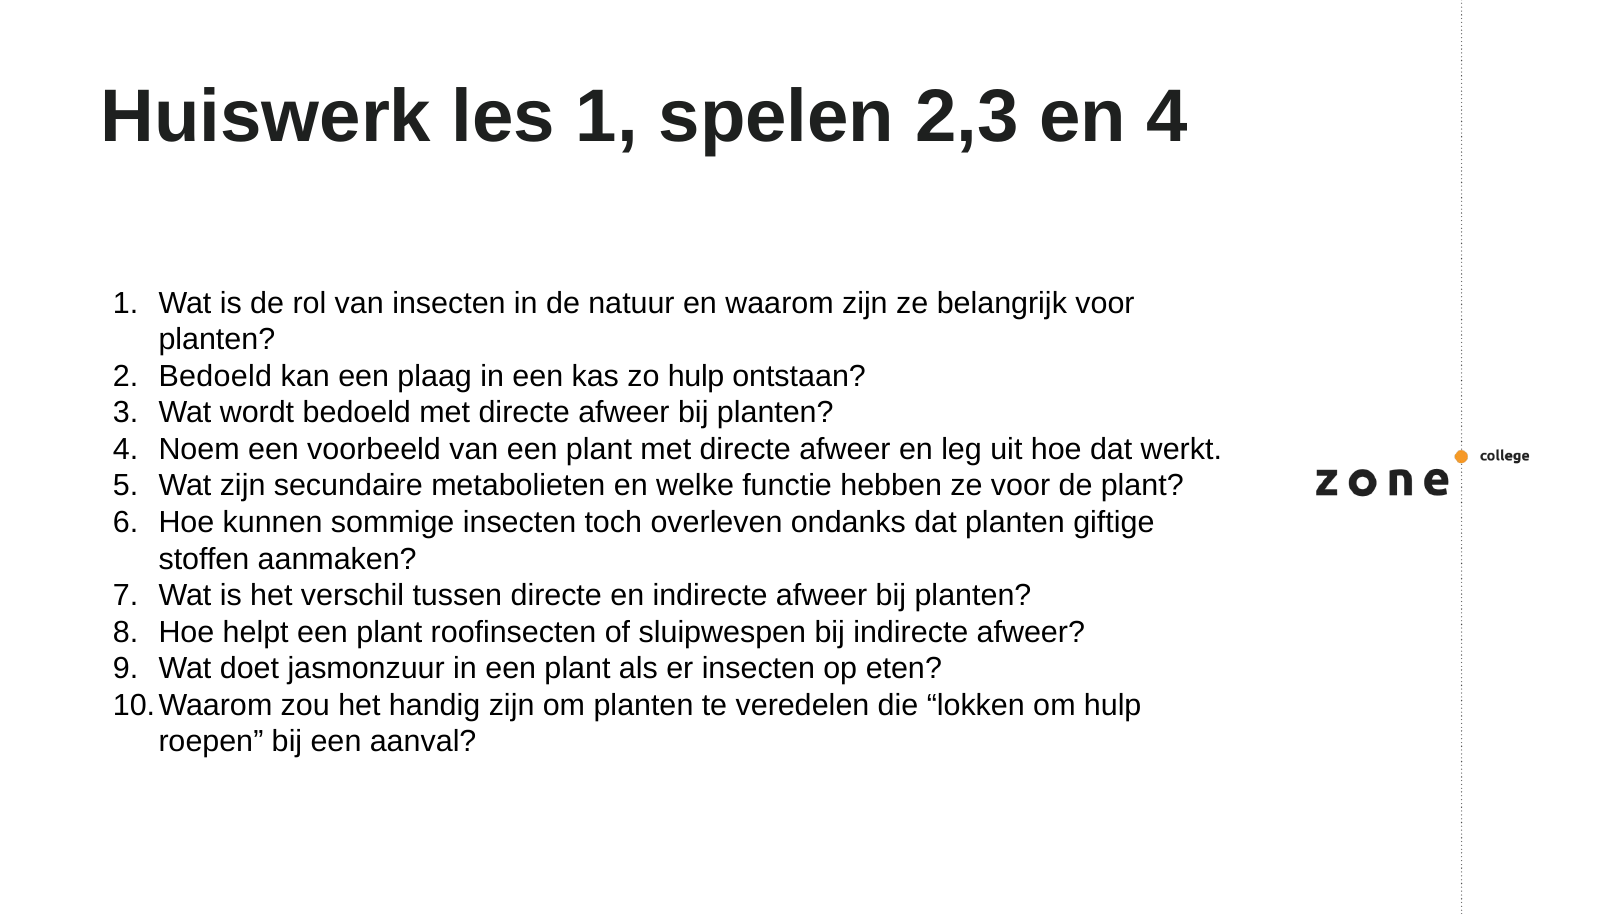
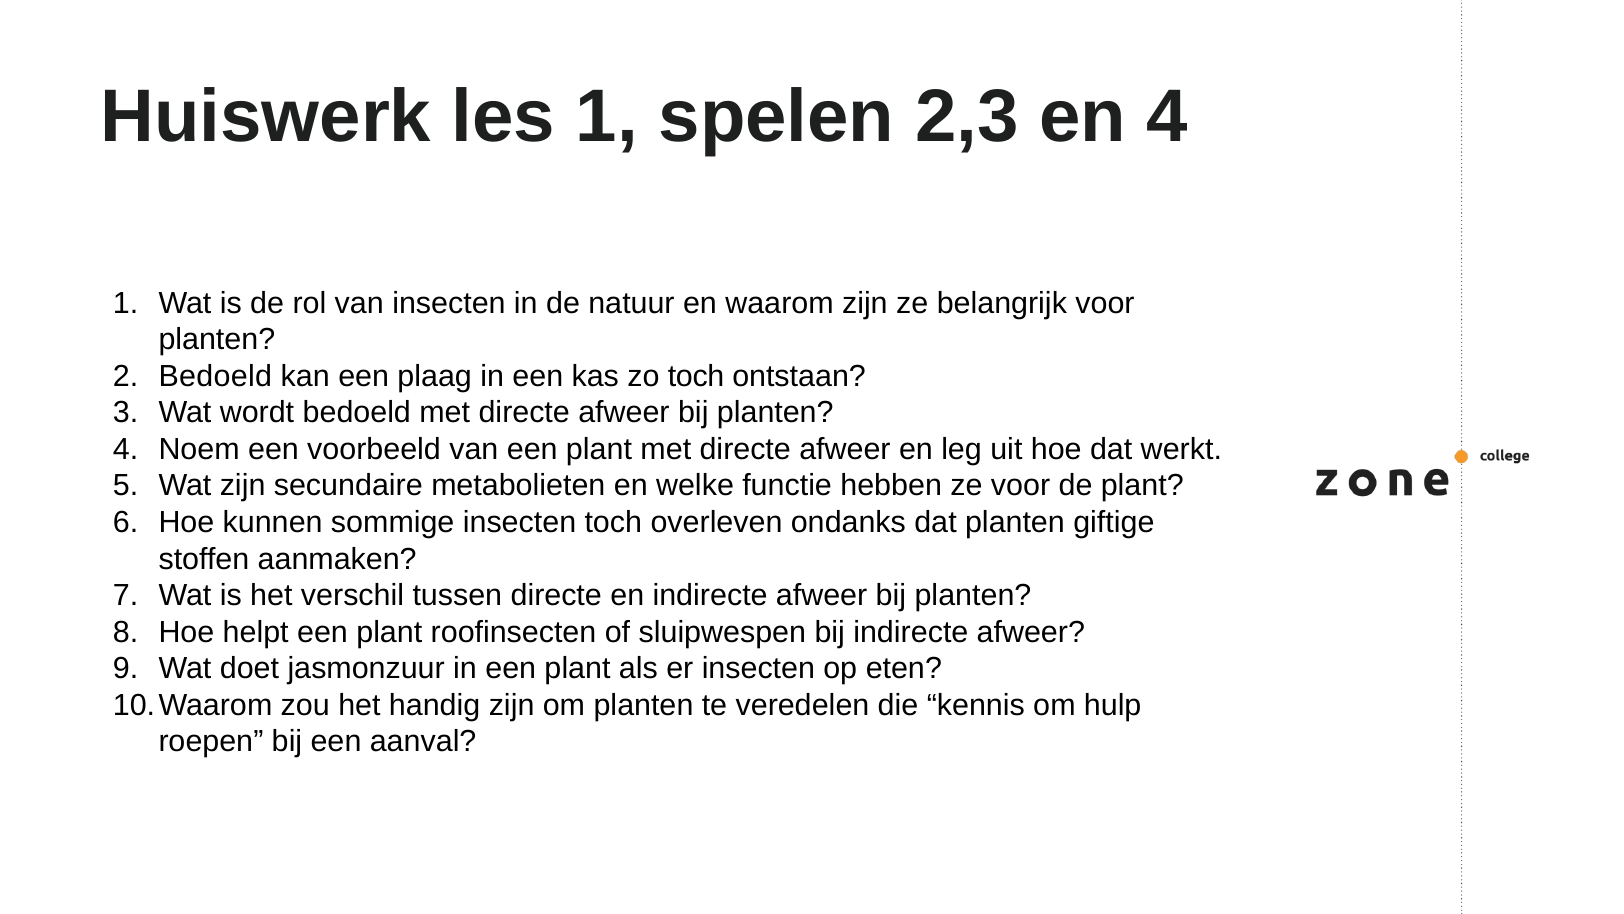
zo hulp: hulp -> toch (696, 376)
lokken: lokken -> kennis (976, 705)
